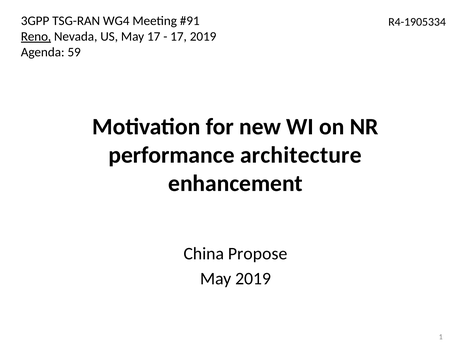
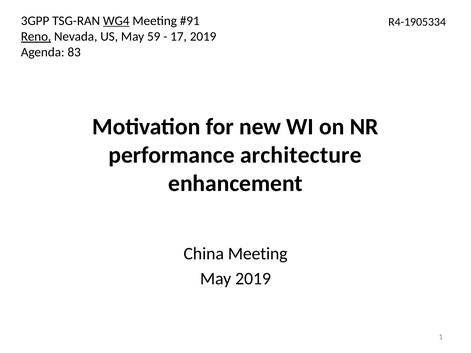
WG4 underline: none -> present (116, 21)
May 17: 17 -> 59 (154, 37)
59: 59 -> 83 (74, 52)
China Propose: Propose -> Meeting (258, 254)
